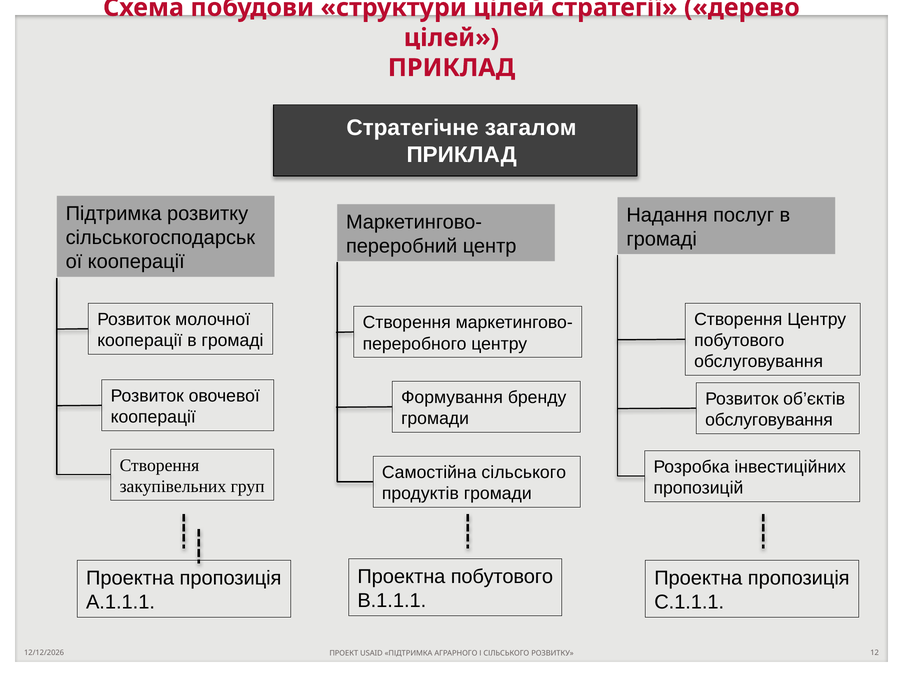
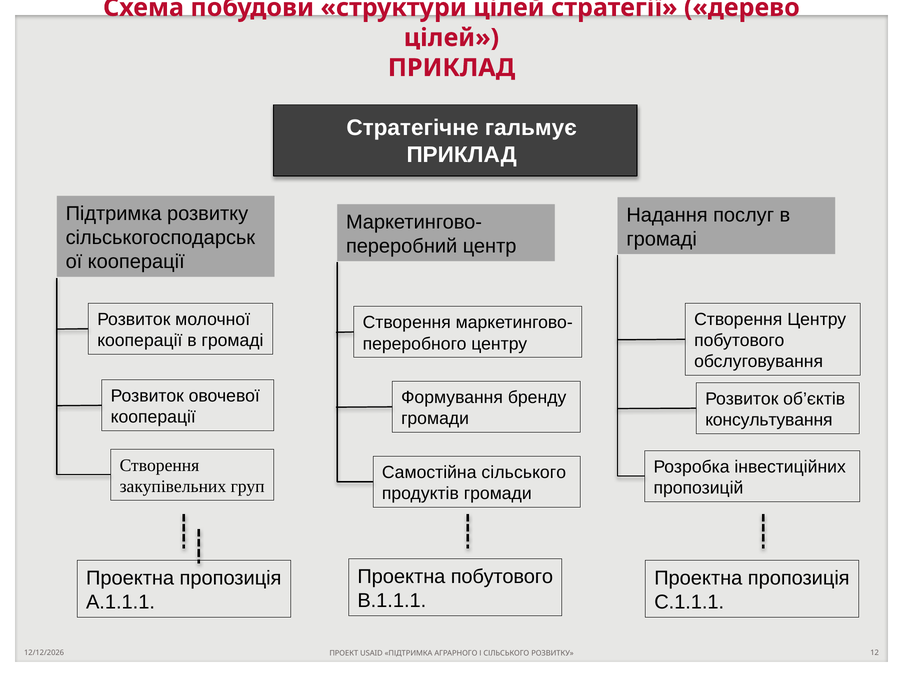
загалом: загалом -> гальмує (531, 128)
обслуговування: обслуговування -> консультування (769, 420)
